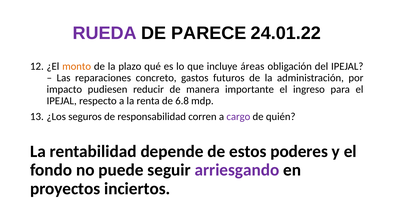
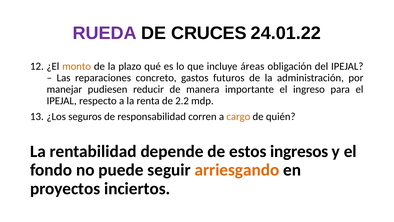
PARECE: PARECE -> CRUCES (209, 33)
impacto: impacto -> manejar (64, 89)
6.8: 6.8 -> 2.2 (182, 101)
cargo colour: purple -> orange (238, 116)
poderes: poderes -> ingresos (299, 151)
arriesgando colour: purple -> orange (237, 170)
